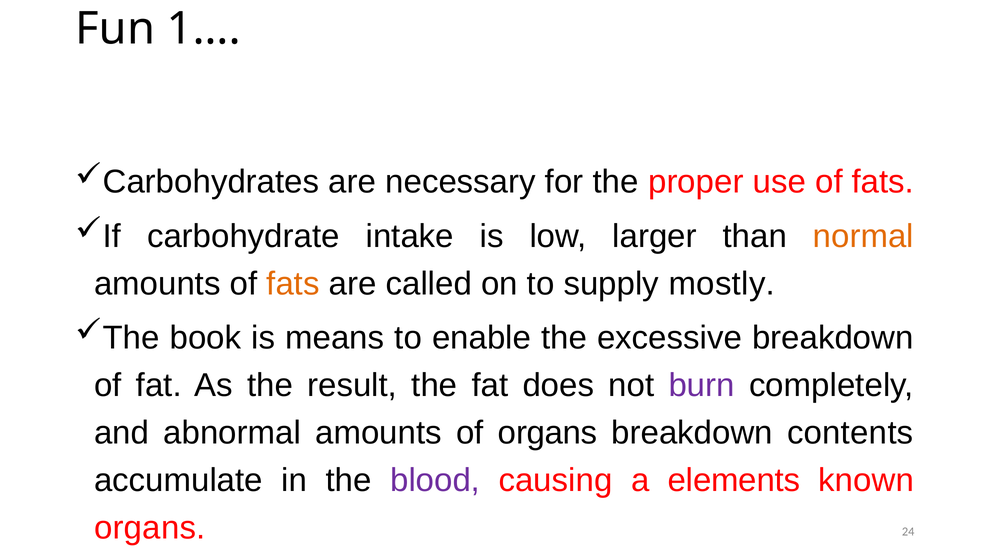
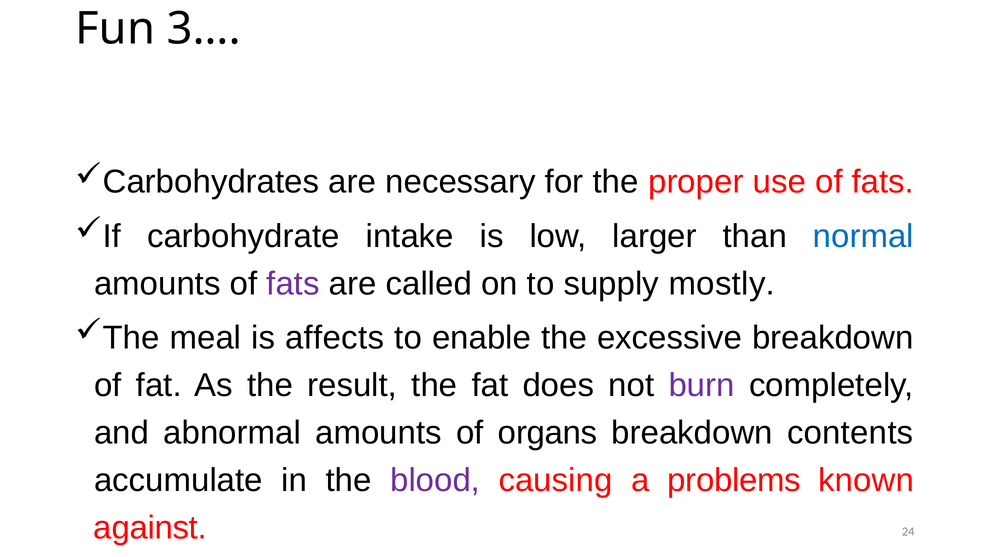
1…: 1… -> 3… (204, 29)
normal colour: orange -> blue (863, 236)
fats colour: orange -> purple (293, 284)
book: book -> meal (205, 338)
means: means -> affects (335, 338)
elements: elements -> problems (734, 480)
organs: organs -> against (150, 528)
